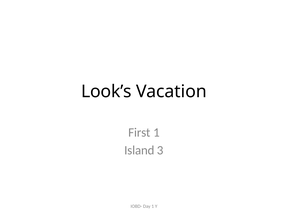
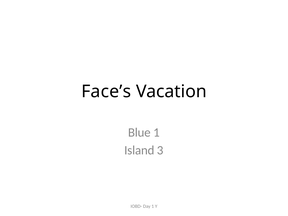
Look’s: Look’s -> Face’s (106, 91)
First: First -> Blue (139, 132)
